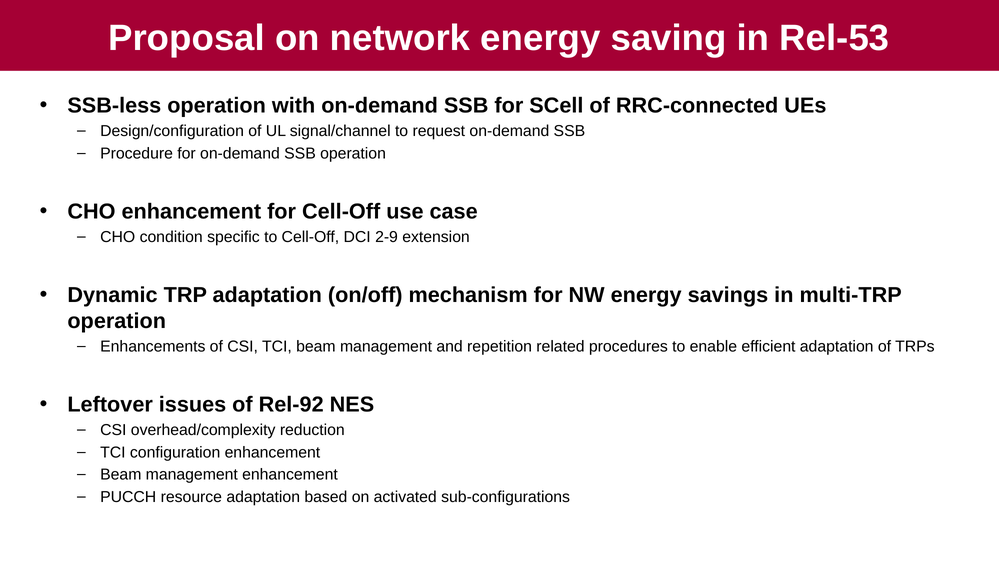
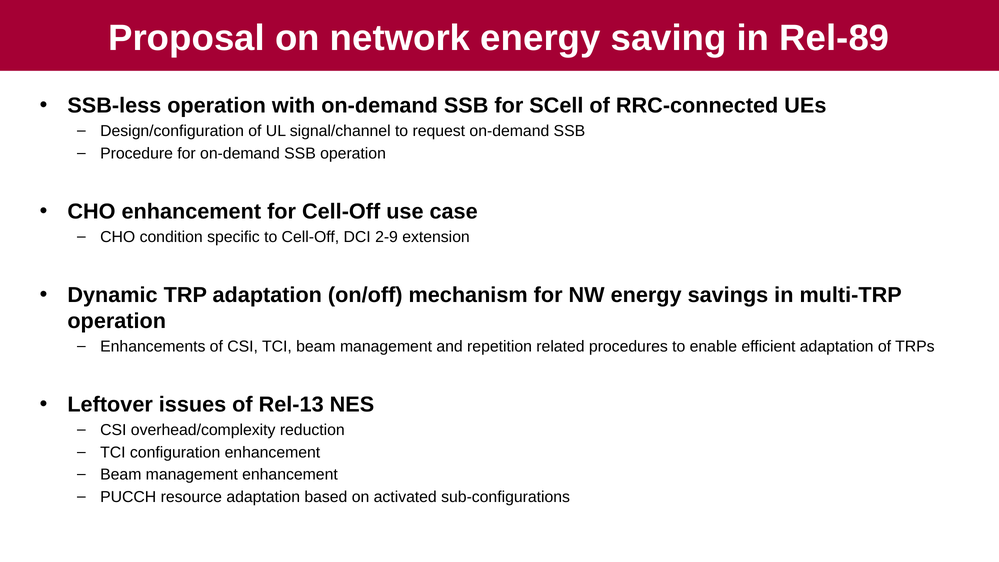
Rel-53: Rel-53 -> Rel-89 (834, 38)
Rel-92: Rel-92 -> Rel-13 (291, 405)
